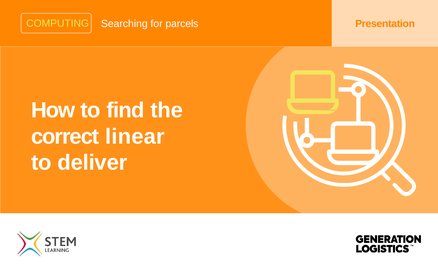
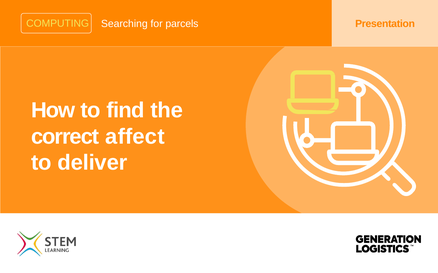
linear: linear -> affect (135, 137)
